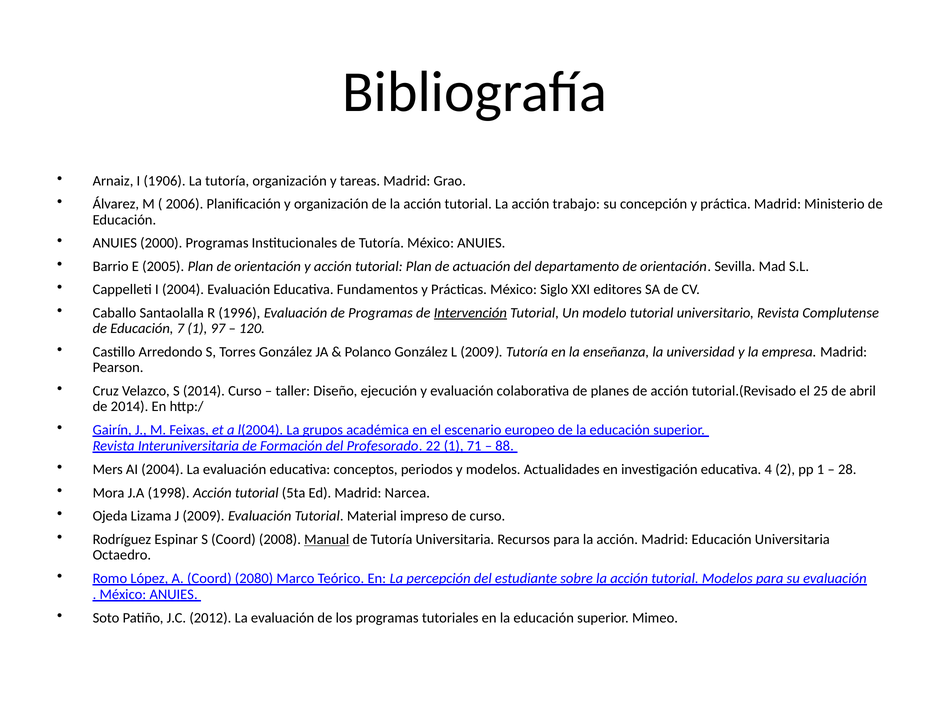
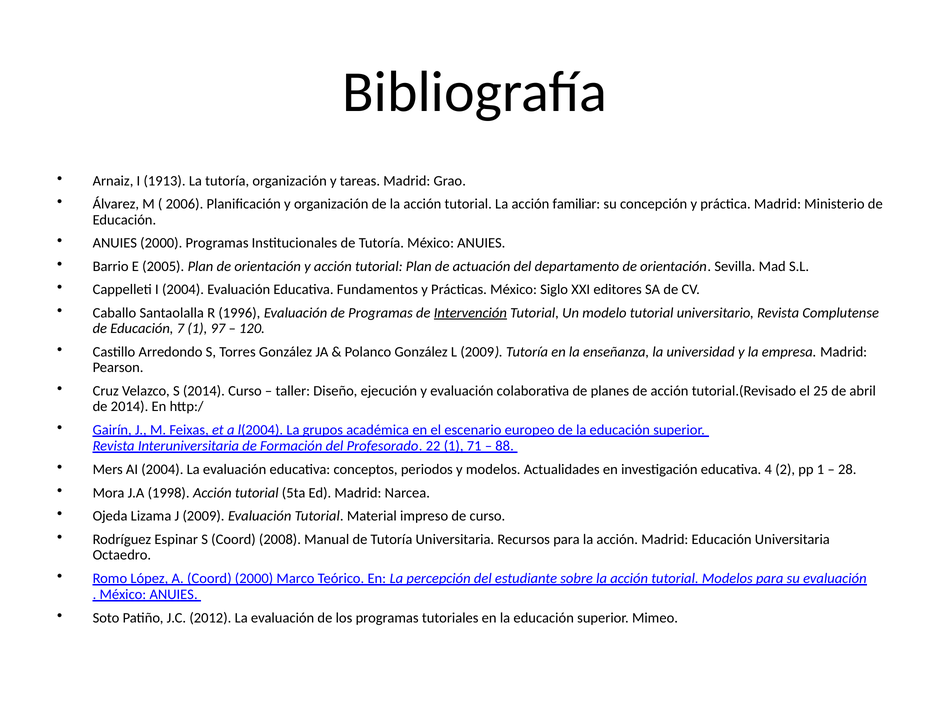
1906: 1906 -> 1913 (165, 181)
trabajo: trabajo -> familiar (576, 204)
Manual underline: present -> none (327, 539)
Coord 2080: 2080 -> 2000 (254, 578)
